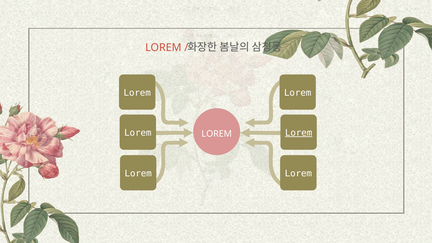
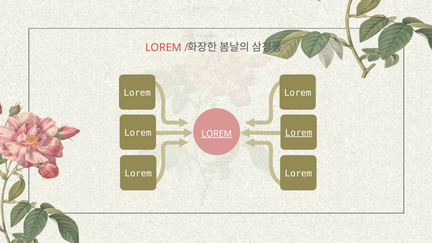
LOREM underline: none -> present (217, 134)
